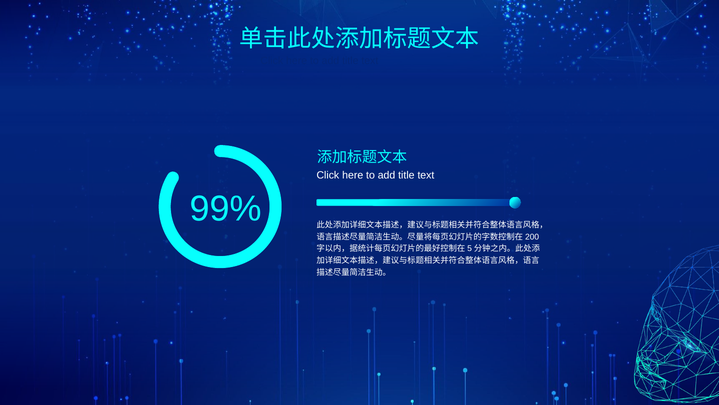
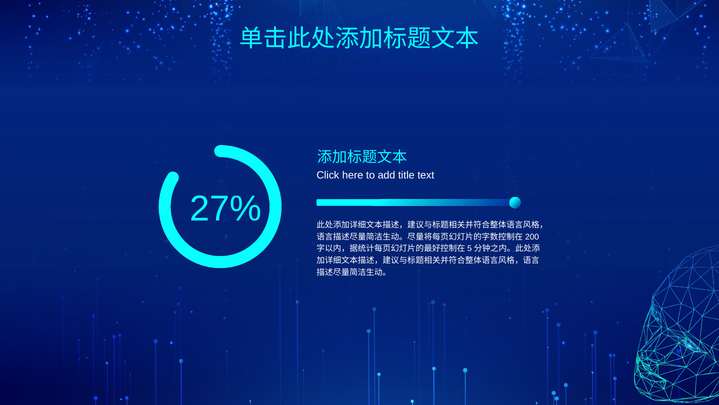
99%: 99% -> 27% (226, 209)
